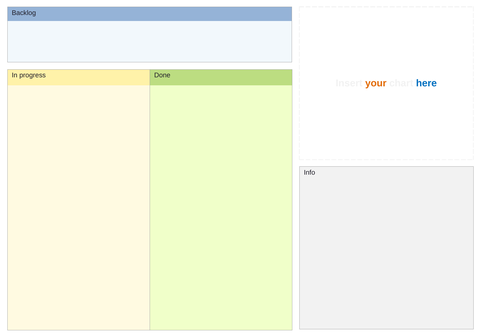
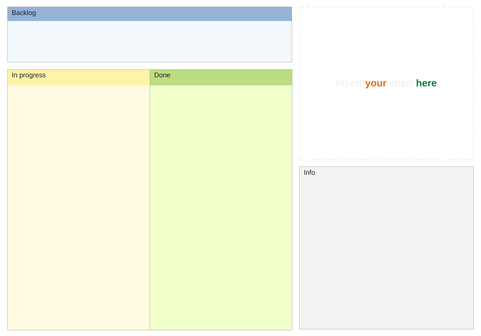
here colour: blue -> green (426, 83)
